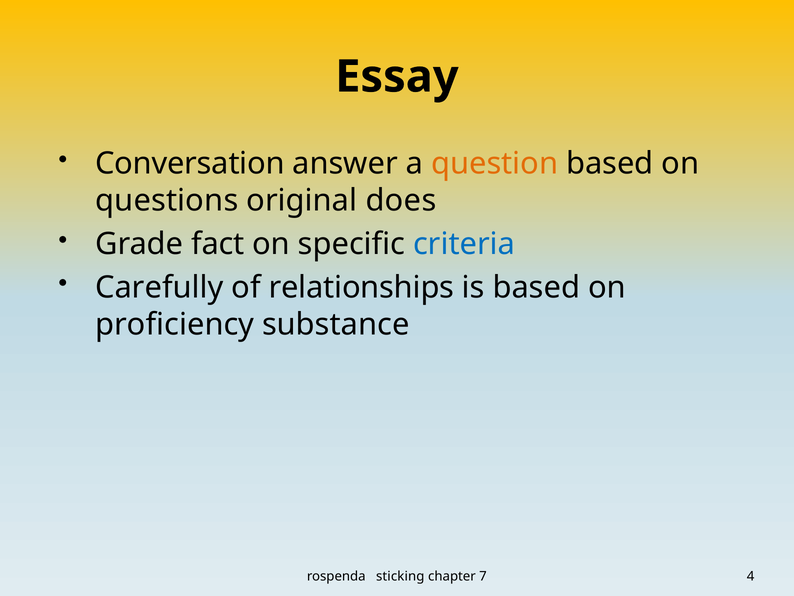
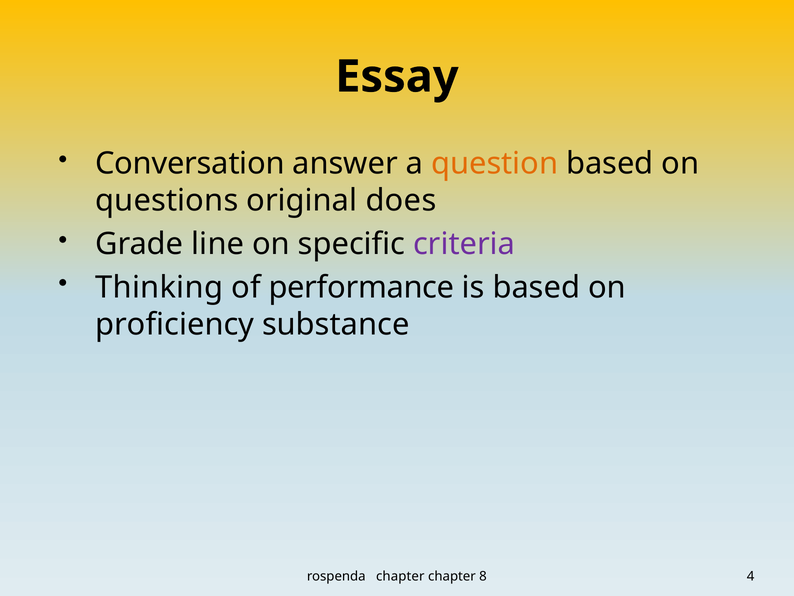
fact: fact -> line (218, 244)
criteria colour: blue -> purple (464, 244)
Carefully: Carefully -> Thinking (159, 287)
relationships: relationships -> performance (361, 287)
rospenda sticking: sticking -> chapter (400, 576)
7: 7 -> 8 (483, 576)
